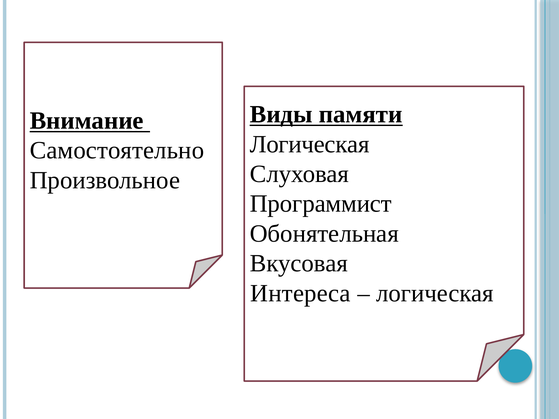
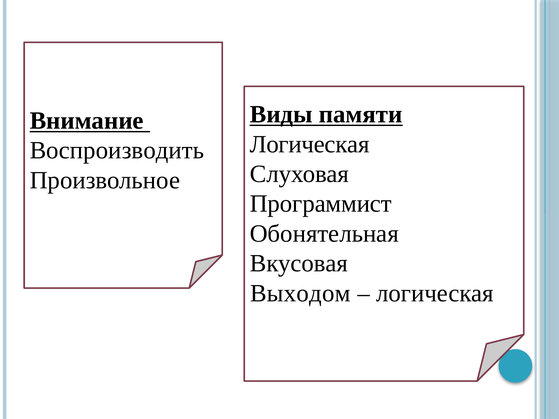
Самостоятельно: Самостоятельно -> Воспроизводить (117, 150)
Интереса: Интереса -> Выходом (300, 293)
